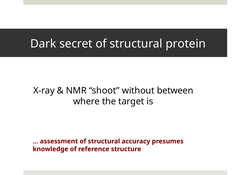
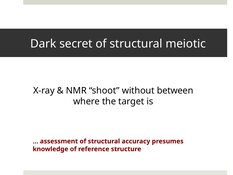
protein: protein -> meiotic (186, 44)
